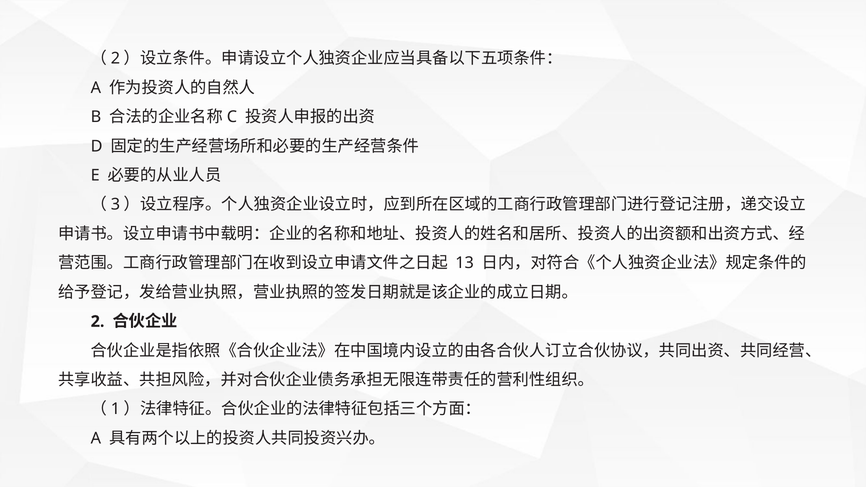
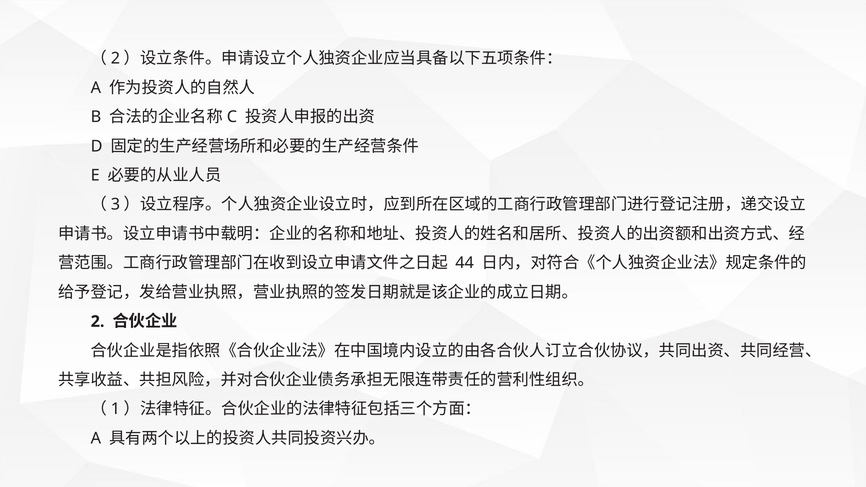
13: 13 -> 44 (465, 263)
